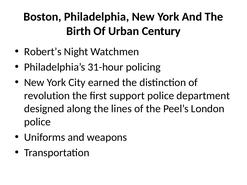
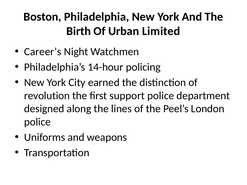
Century: Century -> Limited (161, 31)
Robert’s: Robert’s -> Career’s (43, 52)
31-hour: 31-hour -> 14-hour (106, 67)
